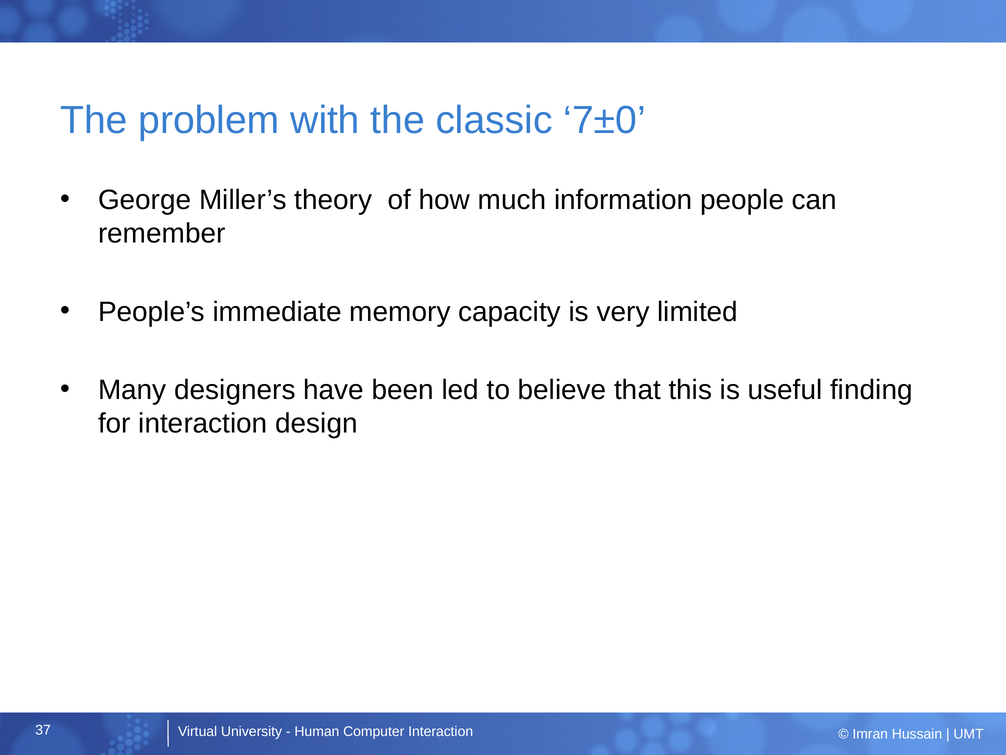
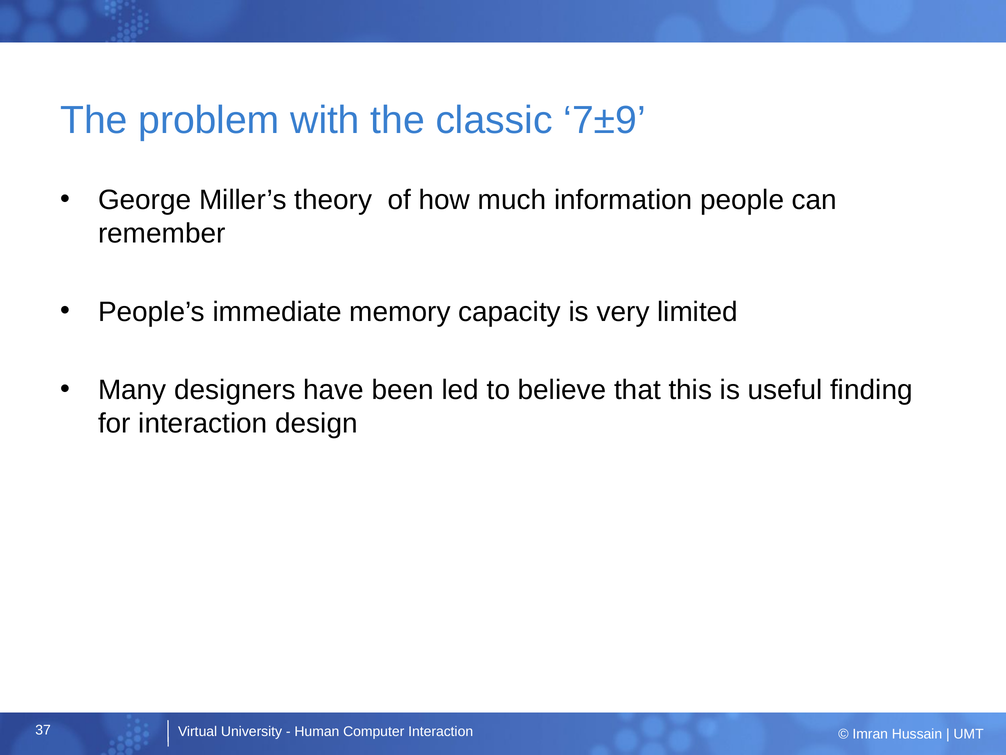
7±0: 7±0 -> 7±9 (605, 120)
